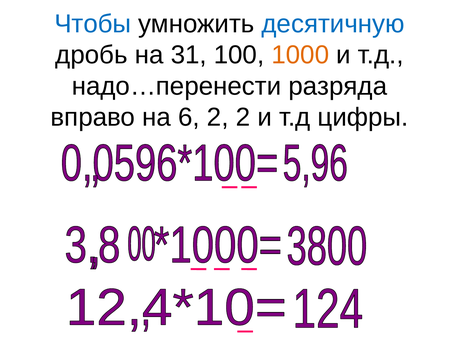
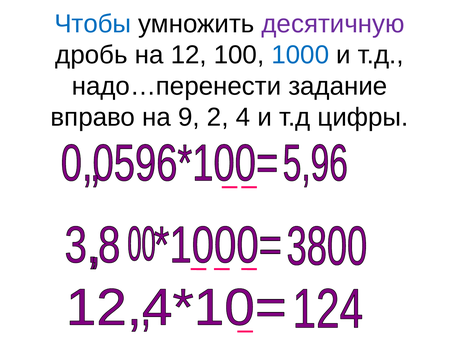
десятичную colour: blue -> purple (333, 24)
31: 31 -> 12 (189, 55)
1000 colour: orange -> blue (300, 55)
разряда: разряда -> задание (338, 86)
6: 6 -> 9 (189, 117)
2 2: 2 -> 4 (243, 117)
